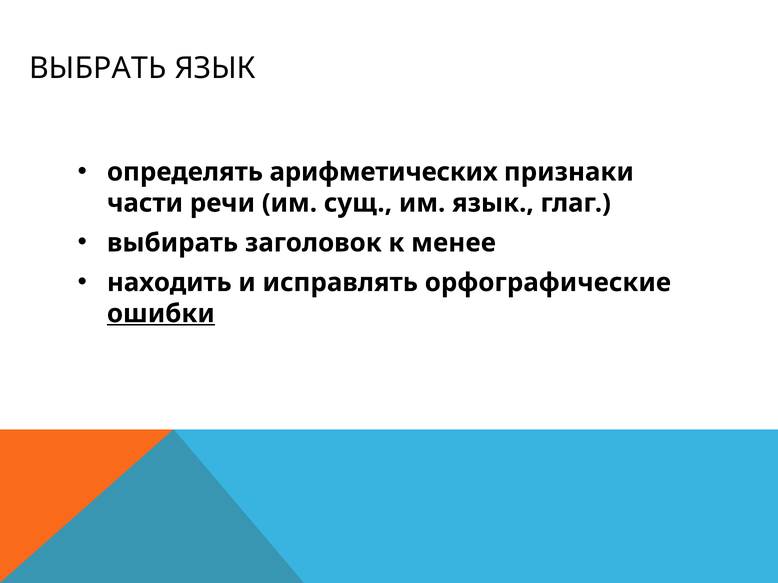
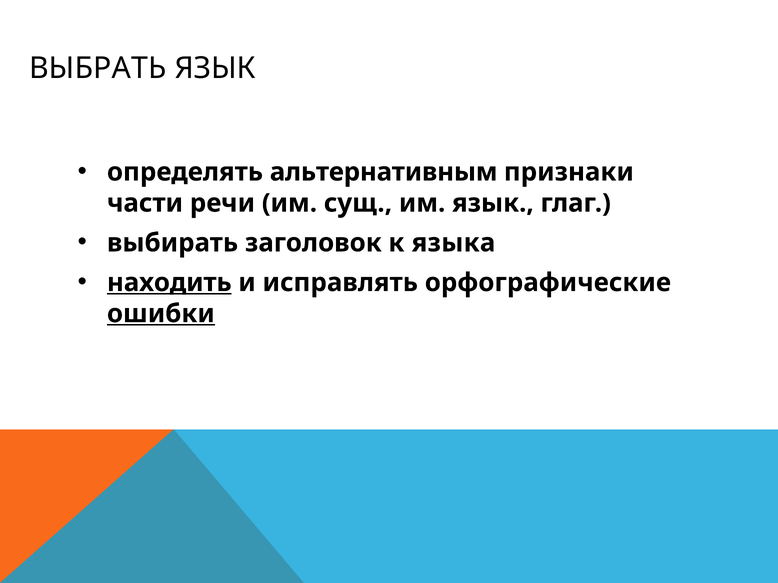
арифметических: арифметических -> альтернативным (384, 172)
менее: менее -> языка (453, 243)
находить underline: none -> present (169, 283)
